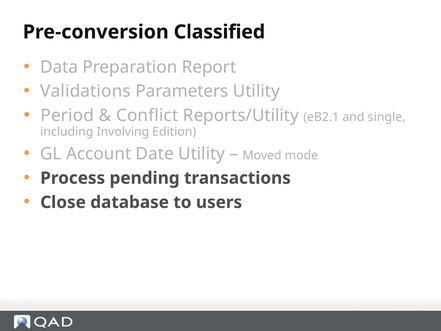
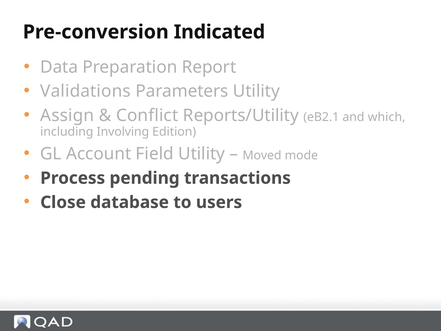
Classified: Classified -> Indicated (219, 32)
Period: Period -> Assign (67, 115)
single: single -> which (387, 117)
Date: Date -> Field (155, 154)
